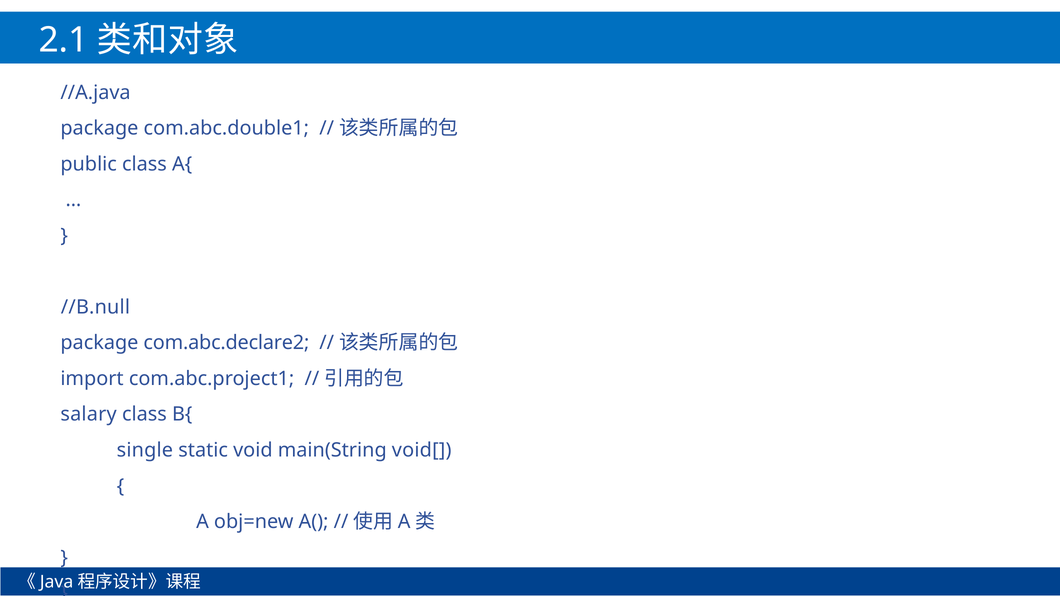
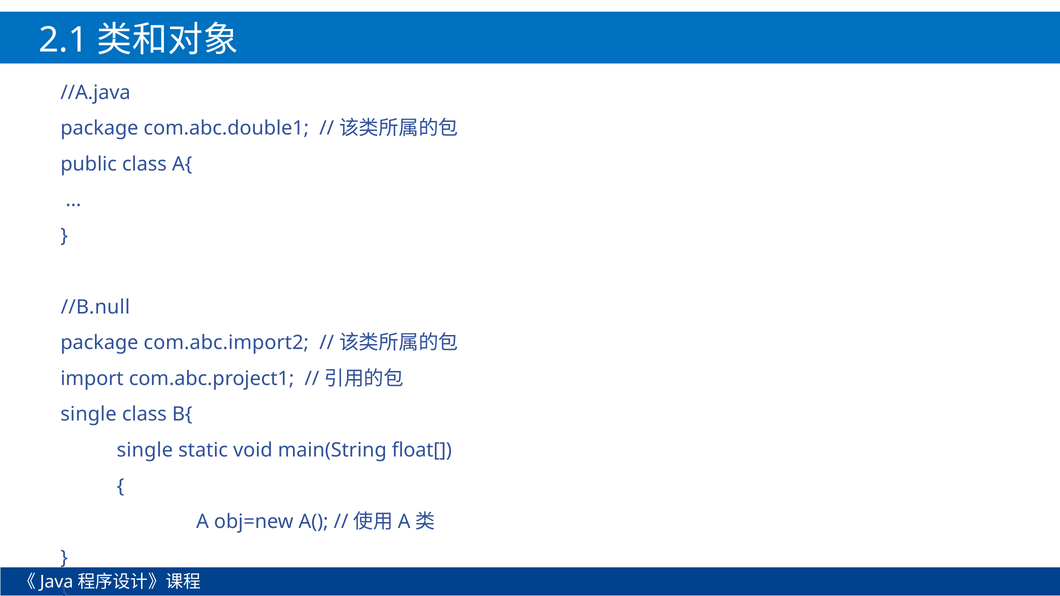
com.abc.declare2: com.abc.declare2 -> com.abc.import2 (226, 343)
salary: salary -> single (89, 415)
void[: void[ -> float[ (422, 450)
